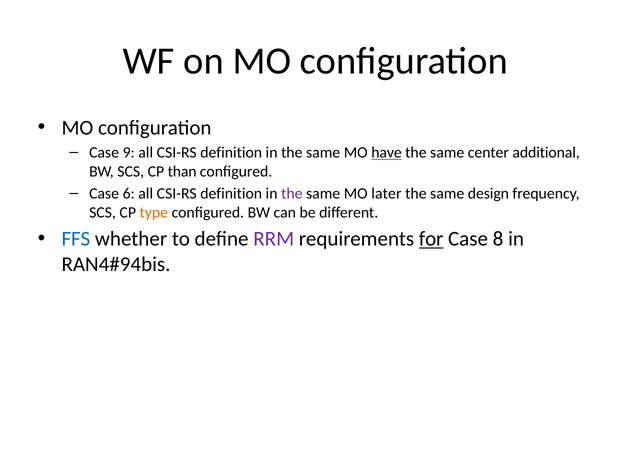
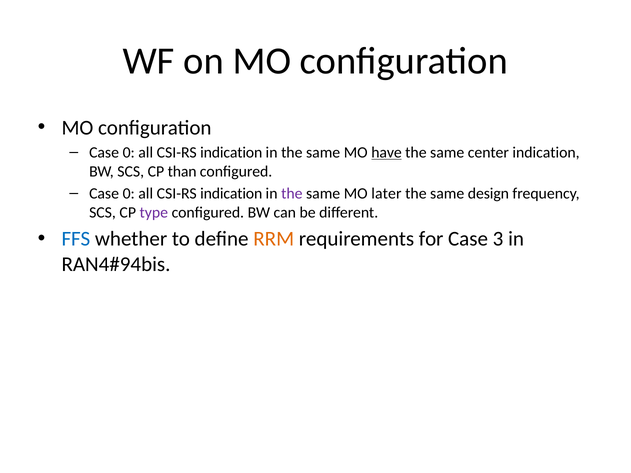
9: 9 -> 0 (129, 153)
definition: definition -> indication (231, 153)
center additional: additional -> indication (546, 153)
6: 6 -> 0 (129, 194)
definition: definition -> indication (231, 194)
type colour: orange -> purple (154, 212)
RRM colour: purple -> orange (274, 239)
for underline: present -> none (431, 239)
8: 8 -> 3 (498, 239)
